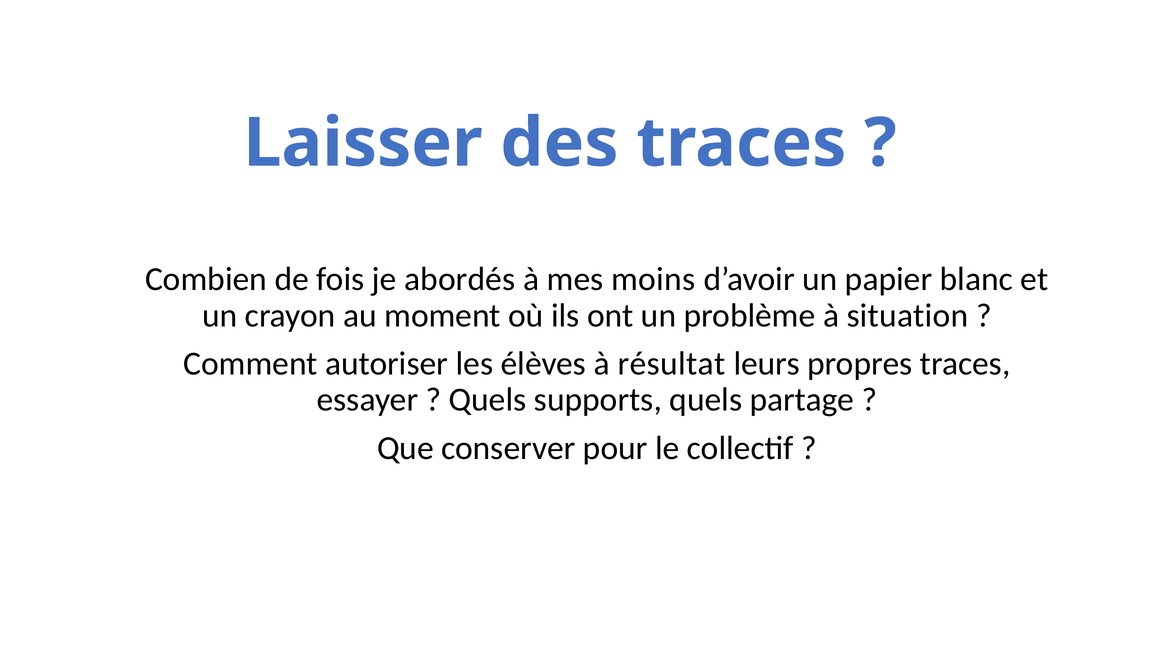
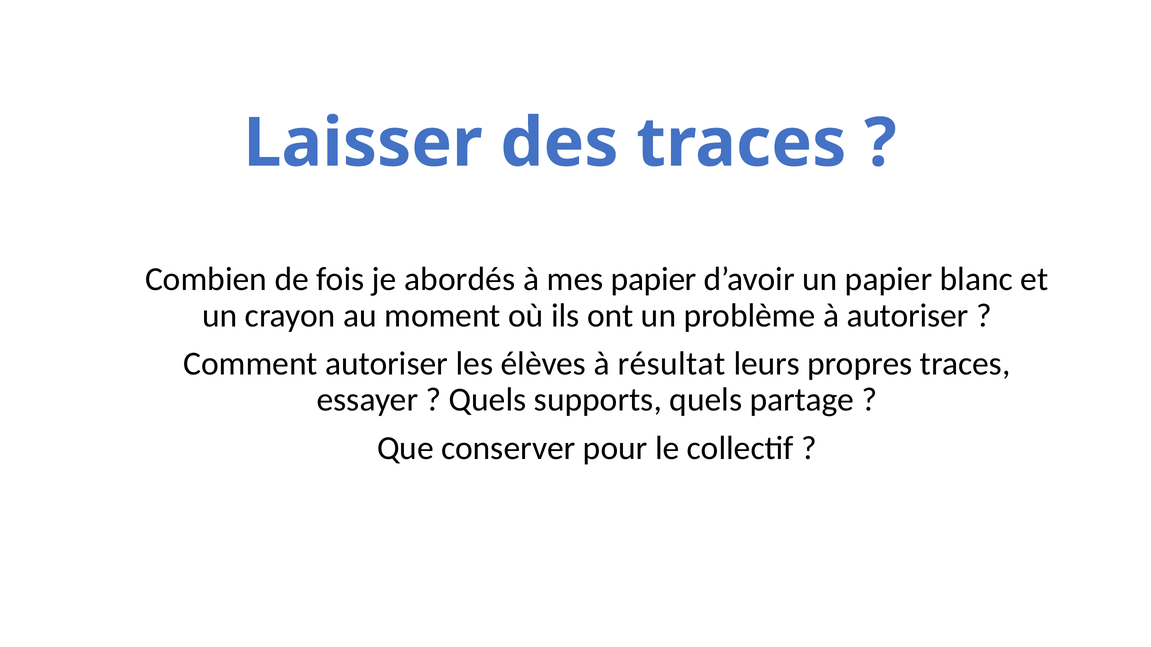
mes moins: moins -> papier (654, 279)
à situation: situation -> autoriser (908, 316)
